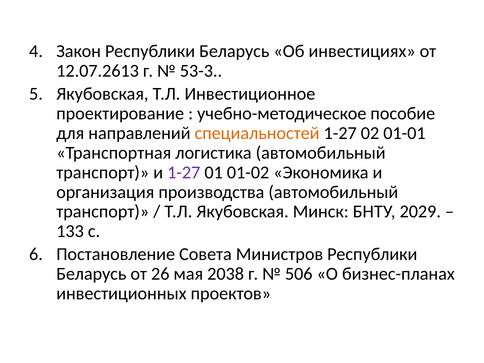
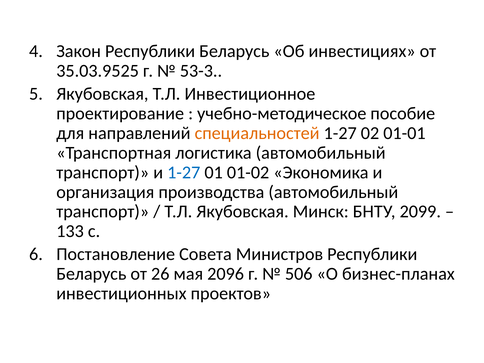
12.07.2613: 12.07.2613 -> 35.03.9525 (98, 71)
1-27 colour: purple -> blue (184, 172)
2029: 2029 -> 2099 (420, 212)
2038: 2038 -> 2096 (226, 274)
